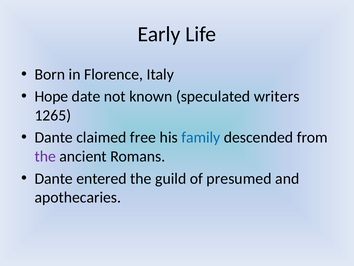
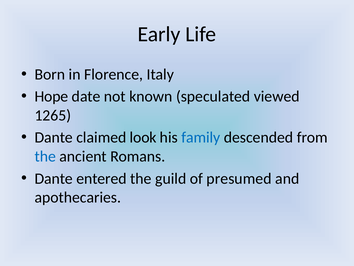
writers: writers -> viewed (277, 96)
free: free -> look (143, 137)
the colour: purple -> blue (45, 156)
